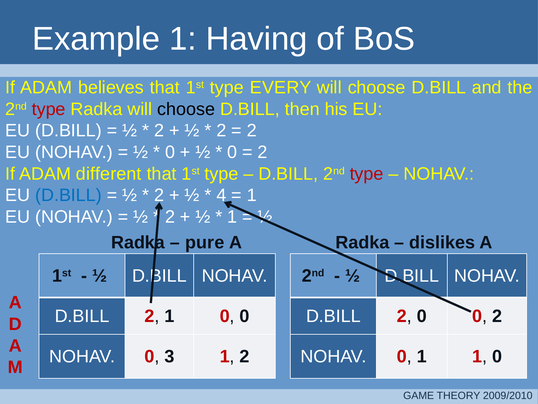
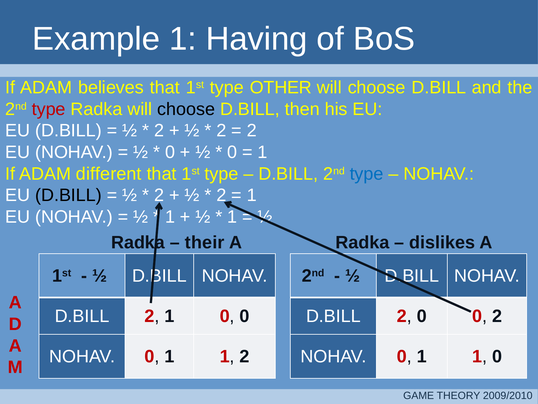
EVERY: EVERY -> OTHER (281, 88)
2: 2 -> 1 (263, 152)
type colour: red -> blue (367, 174)
D.BILL colour: blue -> black (68, 195)
4: 4 -> 2 (221, 195)
2: 2 -> 1 (170, 217)
pure: pure -> their (205, 242)
3: 3 -> 1 (169, 356)
